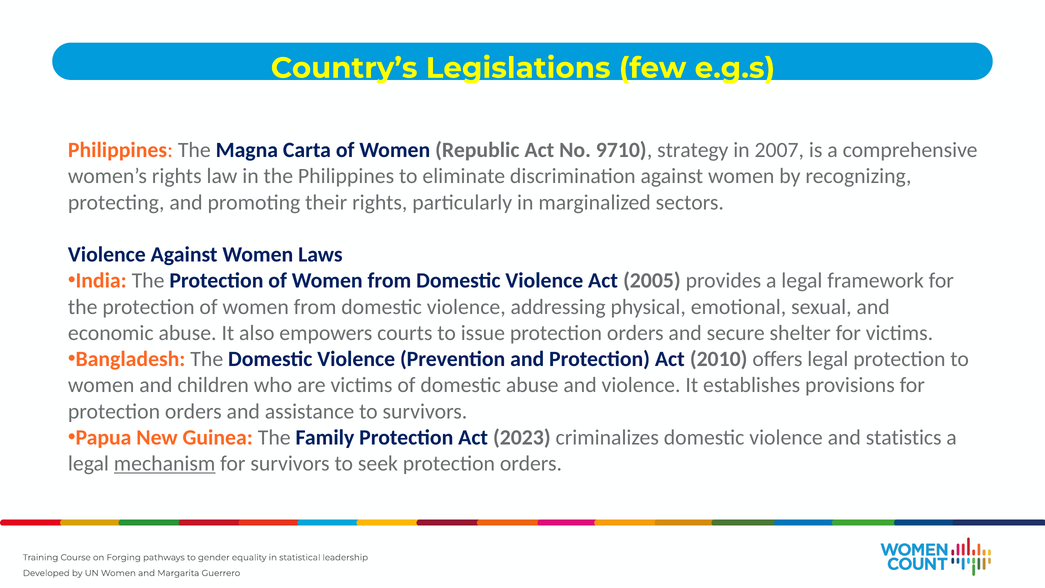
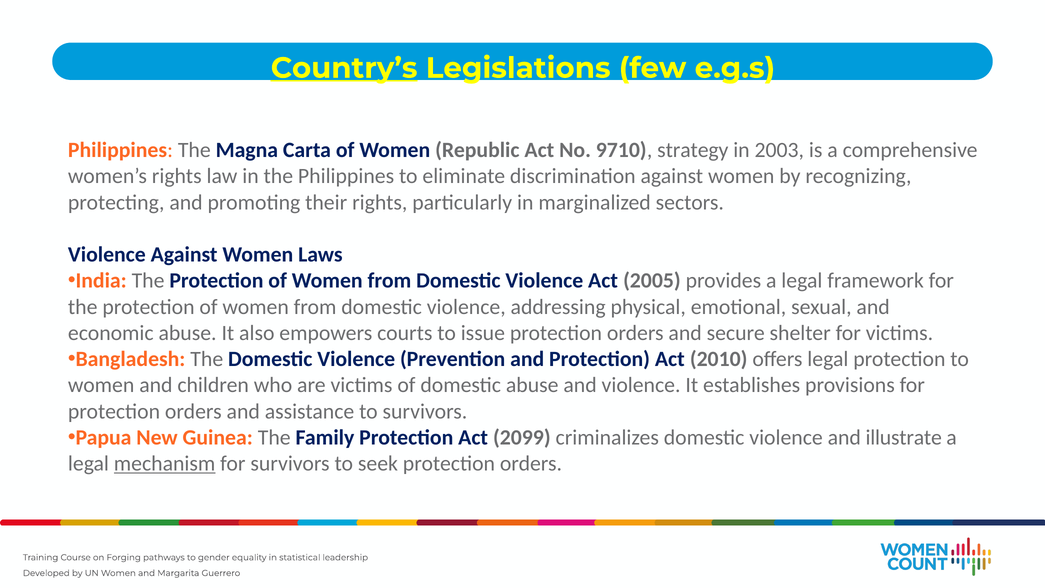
Country’s underline: none -> present (344, 68)
2007: 2007 -> 2003 (779, 150)
2023: 2023 -> 2099 (522, 437)
statistics: statistics -> illustrate (904, 437)
